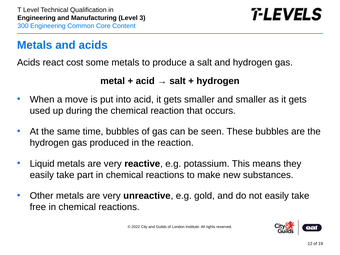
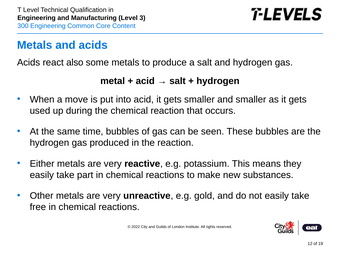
cost: cost -> also (75, 63)
Liquid: Liquid -> Either (42, 164)
